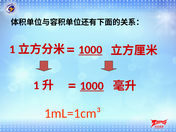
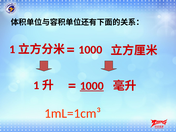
1000 underline: present -> none (90, 50)
